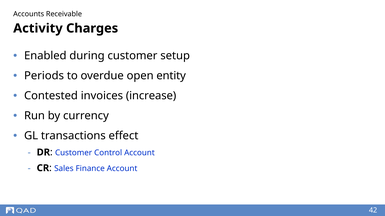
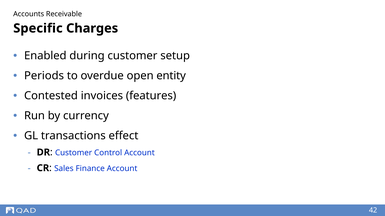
Activity: Activity -> Specific (38, 28)
increase: increase -> features (151, 96)
